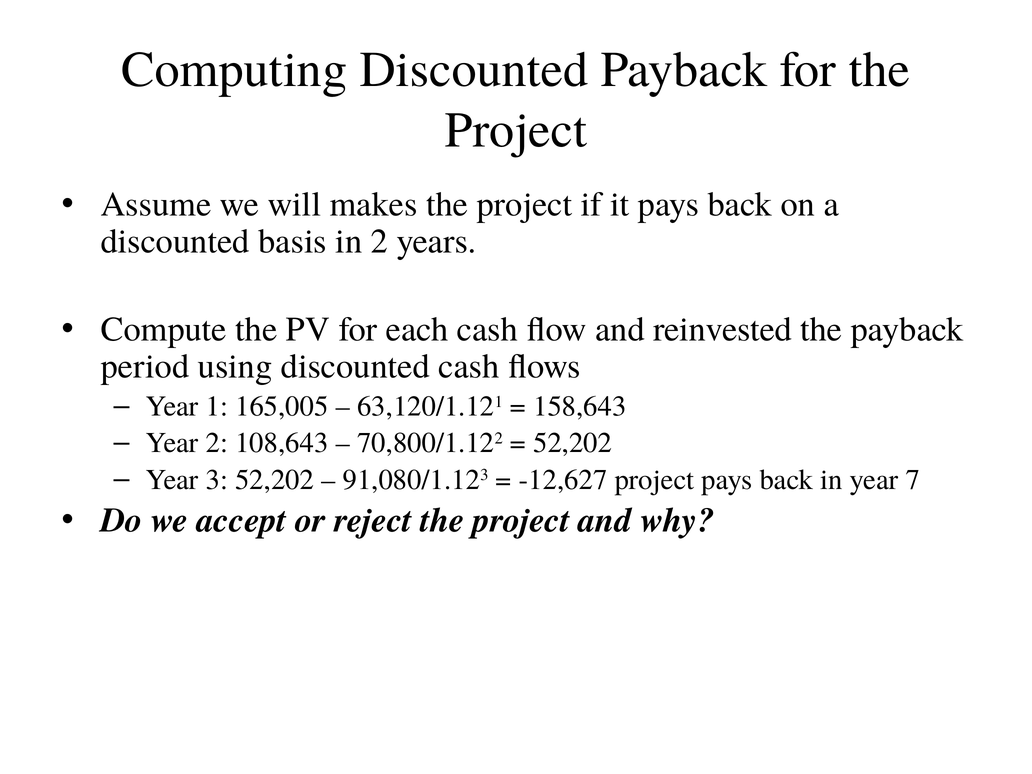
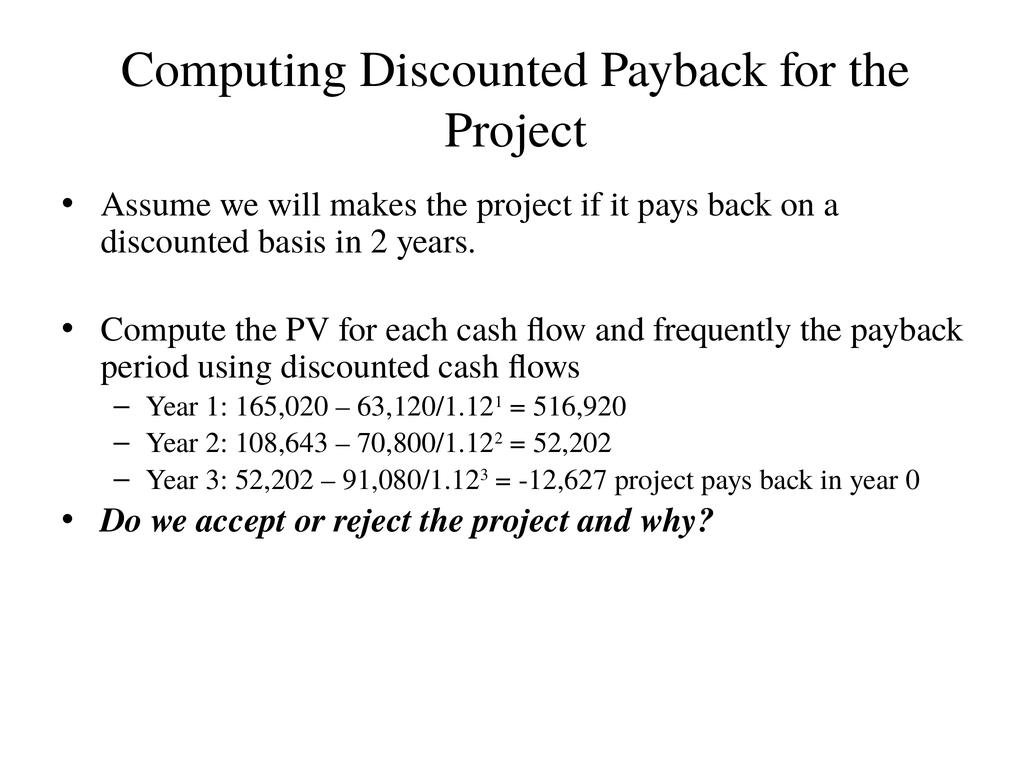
reinvested: reinvested -> frequently (723, 329)
165,005: 165,005 -> 165,020 (282, 406)
158,643: 158,643 -> 516,920 (580, 406)
7: 7 -> 0 (913, 480)
